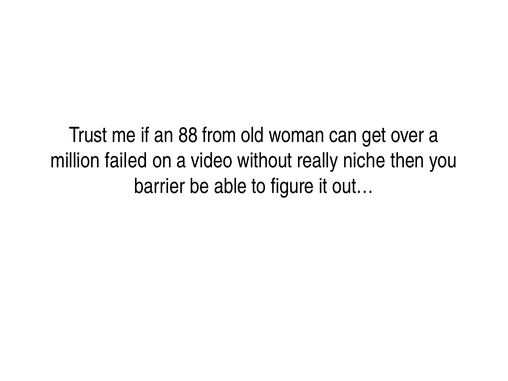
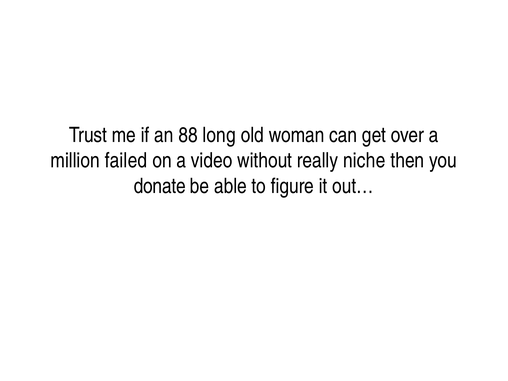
from: from -> long (219, 135)
barrier: barrier -> donate (160, 186)
